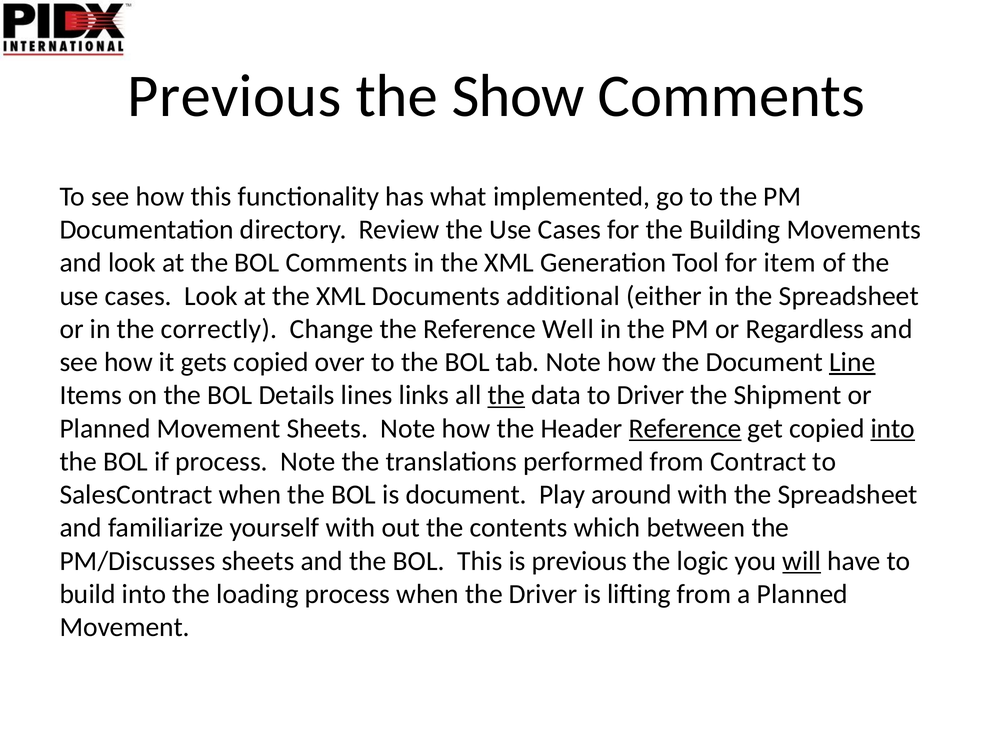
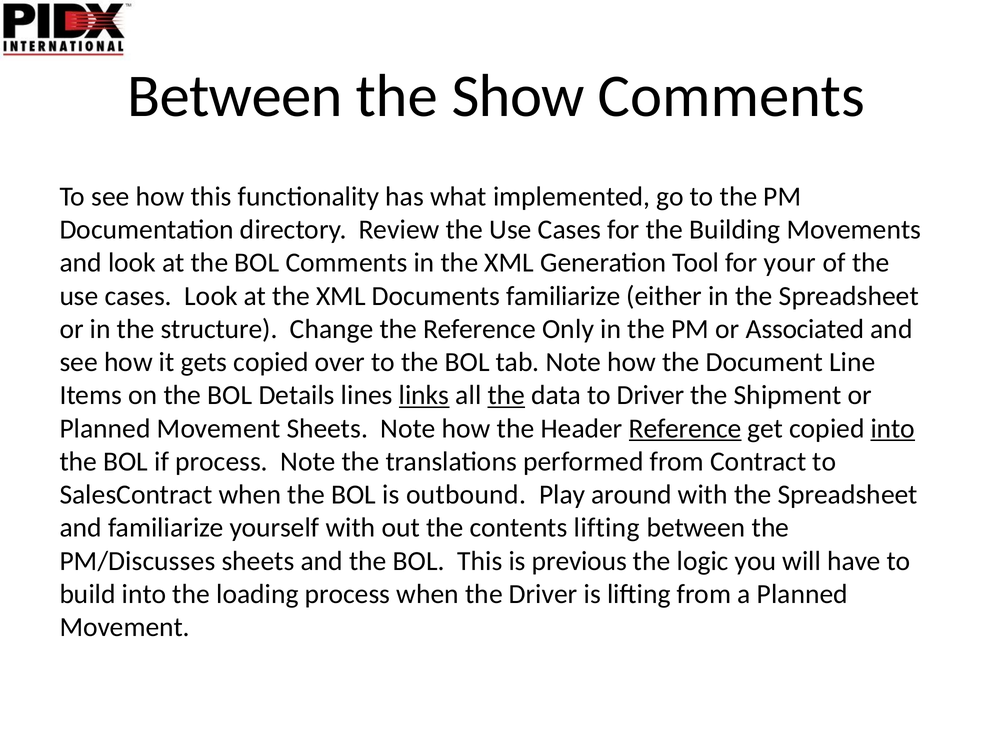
Previous: Previous -> Between (235, 96)
item: item -> your (790, 263)
Documents additional: additional -> familiarize (563, 296)
correctly: correctly -> structure (219, 329)
Well: Well -> Only (568, 329)
Regardless: Regardless -> Associated (805, 329)
Line underline: present -> none (852, 362)
links underline: none -> present (424, 395)
is document: document -> outbound (466, 495)
contents which: which -> lifting (607, 528)
will underline: present -> none (802, 561)
